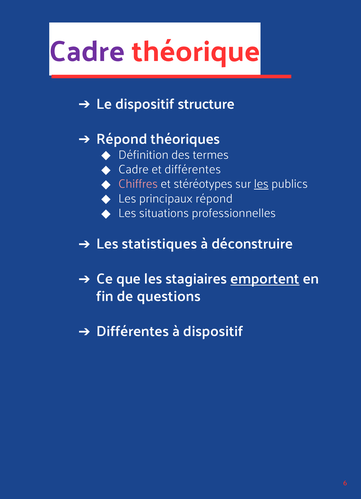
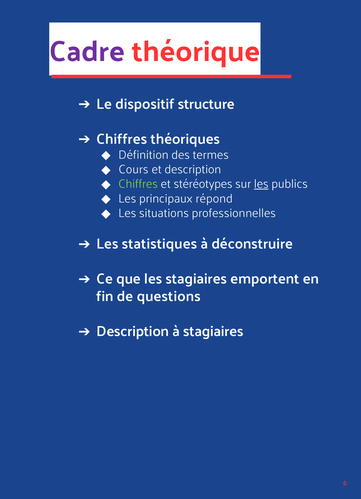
Répond: Répond -> Chiffres (122, 139)
Cadre: Cadre -> Cours (133, 169)
et différentes: différentes -> description (193, 169)
Chiffres colour: pink -> light green (138, 184)
emportent underline: present -> none (265, 279)
Différentes: Différentes -> Description (133, 331)
à dispositif: dispositif -> stagiaires (213, 331)
